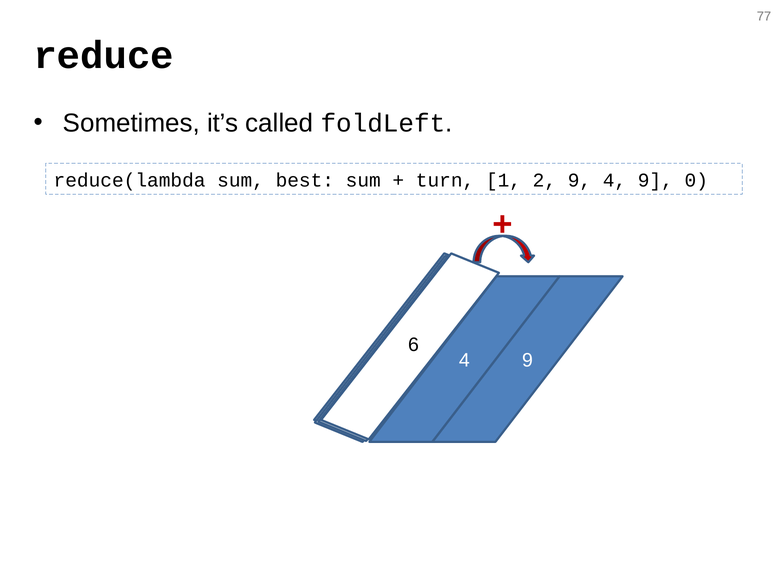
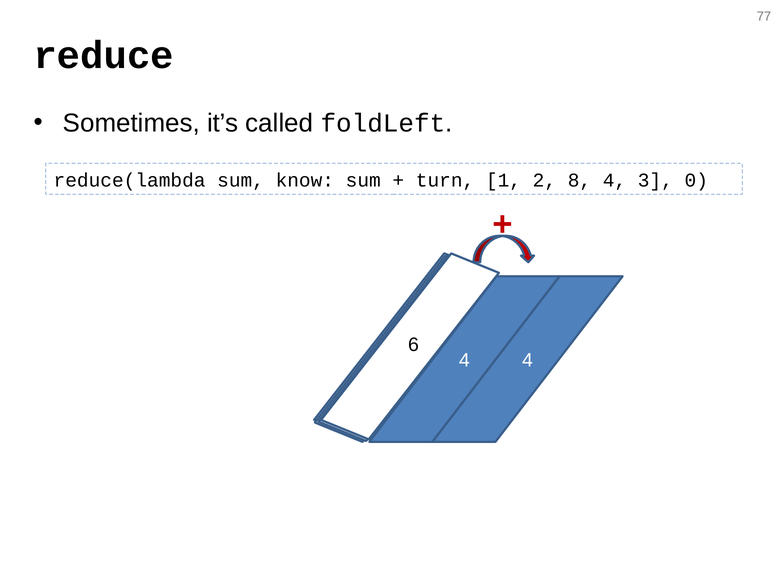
best: best -> know (305, 180)
2 9: 9 -> 8 (579, 180)
9: 9 -> 3 (655, 180)
9: 9 -> 4 (528, 361)
